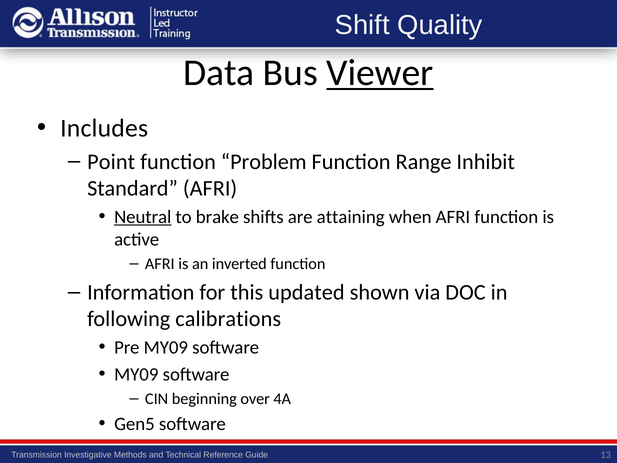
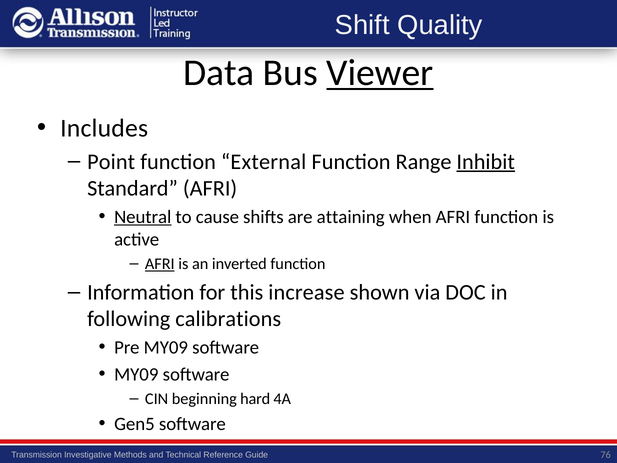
Problem: Problem -> External (264, 162)
Inhibit underline: none -> present (486, 162)
brake: brake -> cause (217, 217)
AFRI underline: none -> present (160, 264)
updated: updated -> increase (306, 292)
over: over -> hard (255, 398)
13: 13 -> 76 (606, 455)
